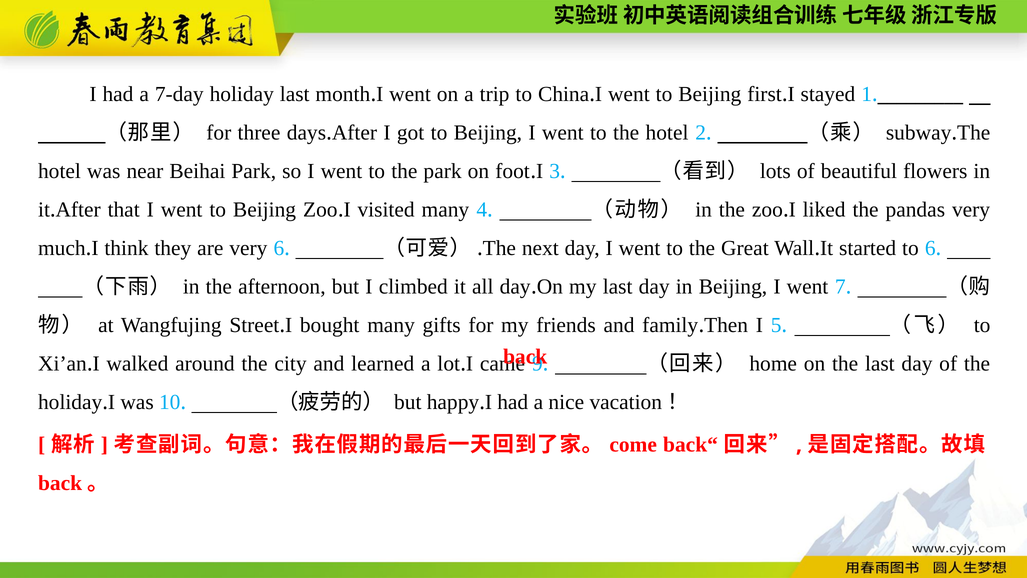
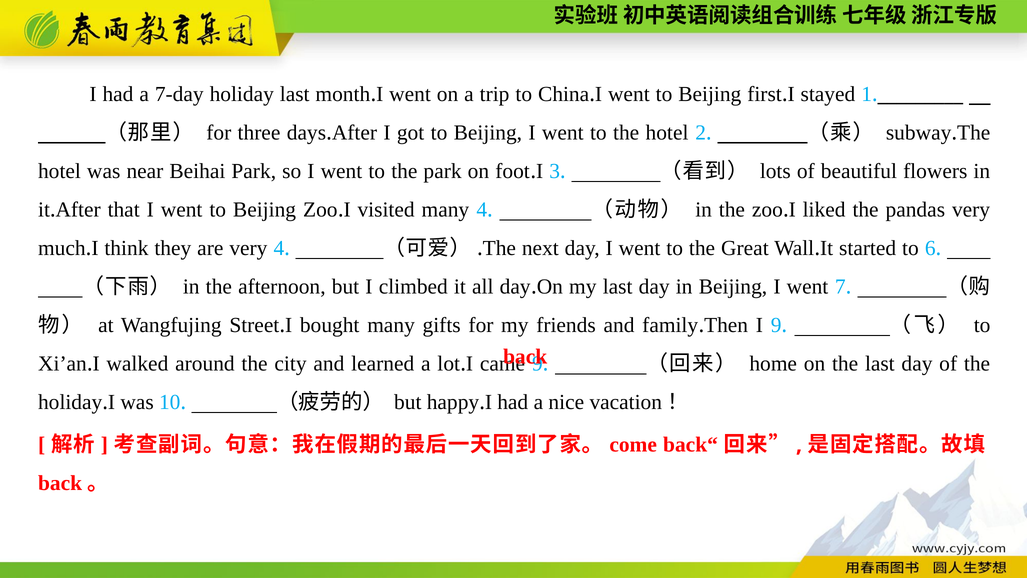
very 6: 6 -> 4 (279, 248)
I 5: 5 -> 9 (776, 325)
